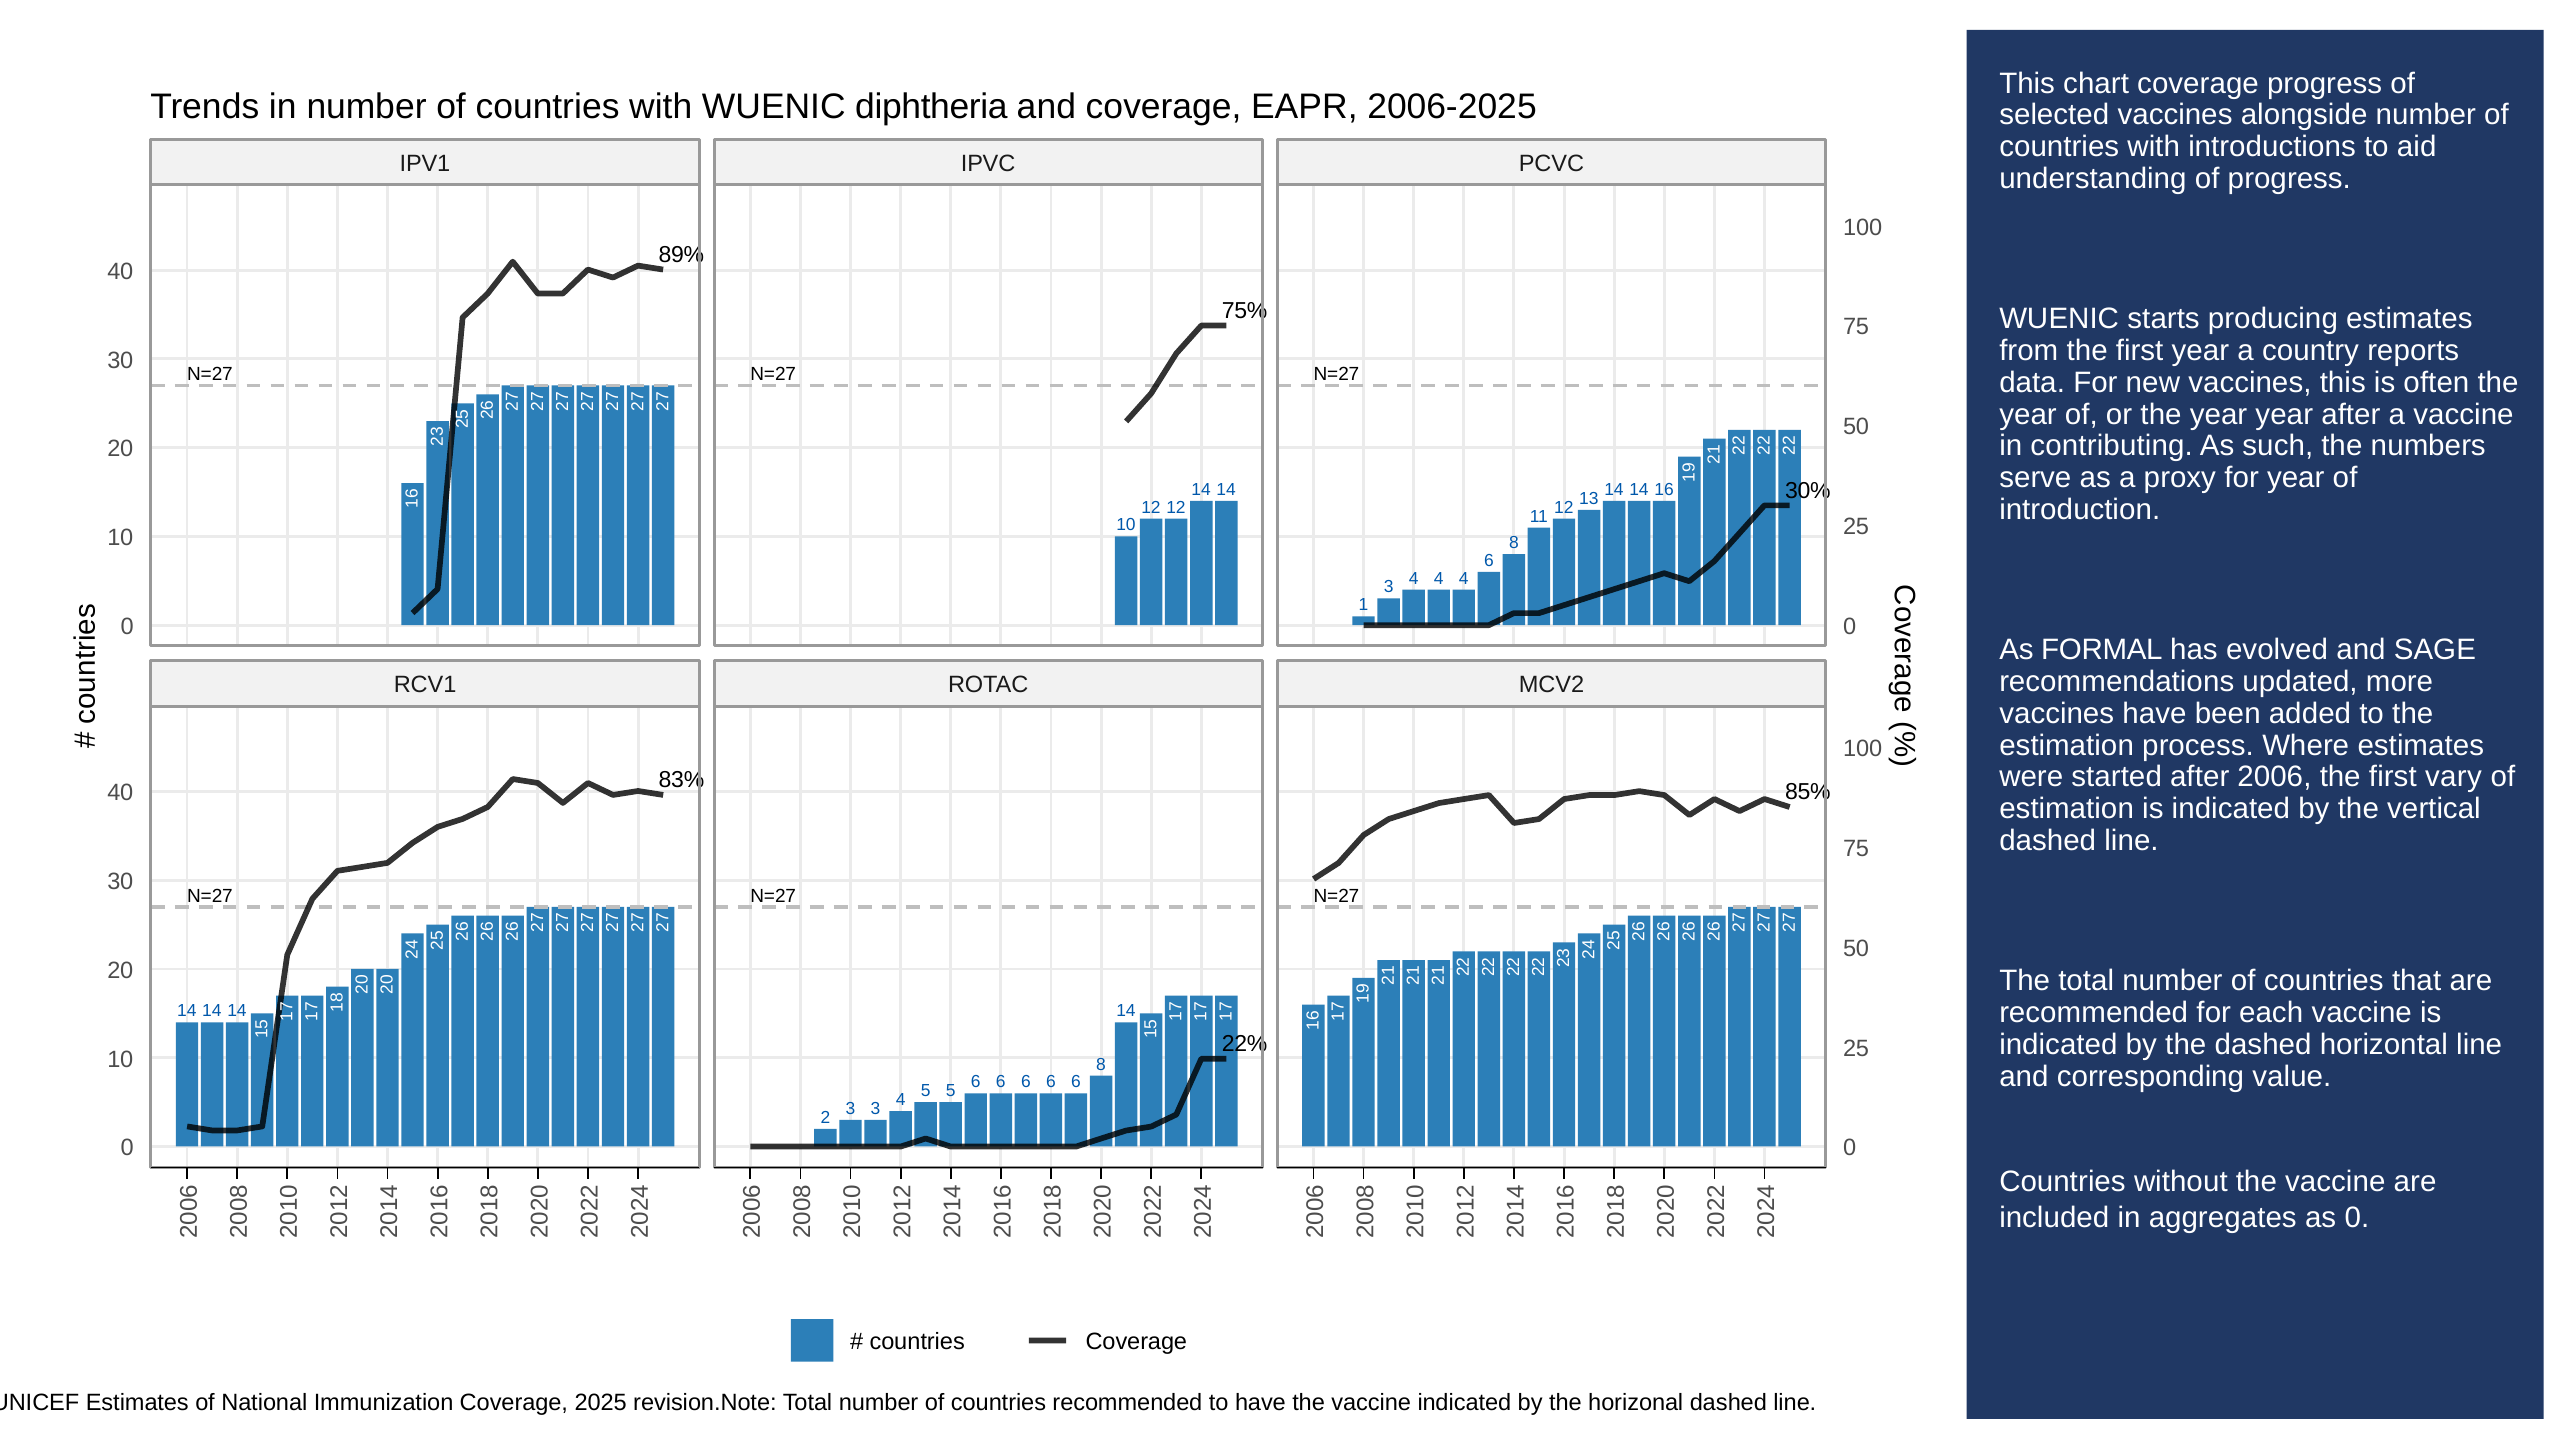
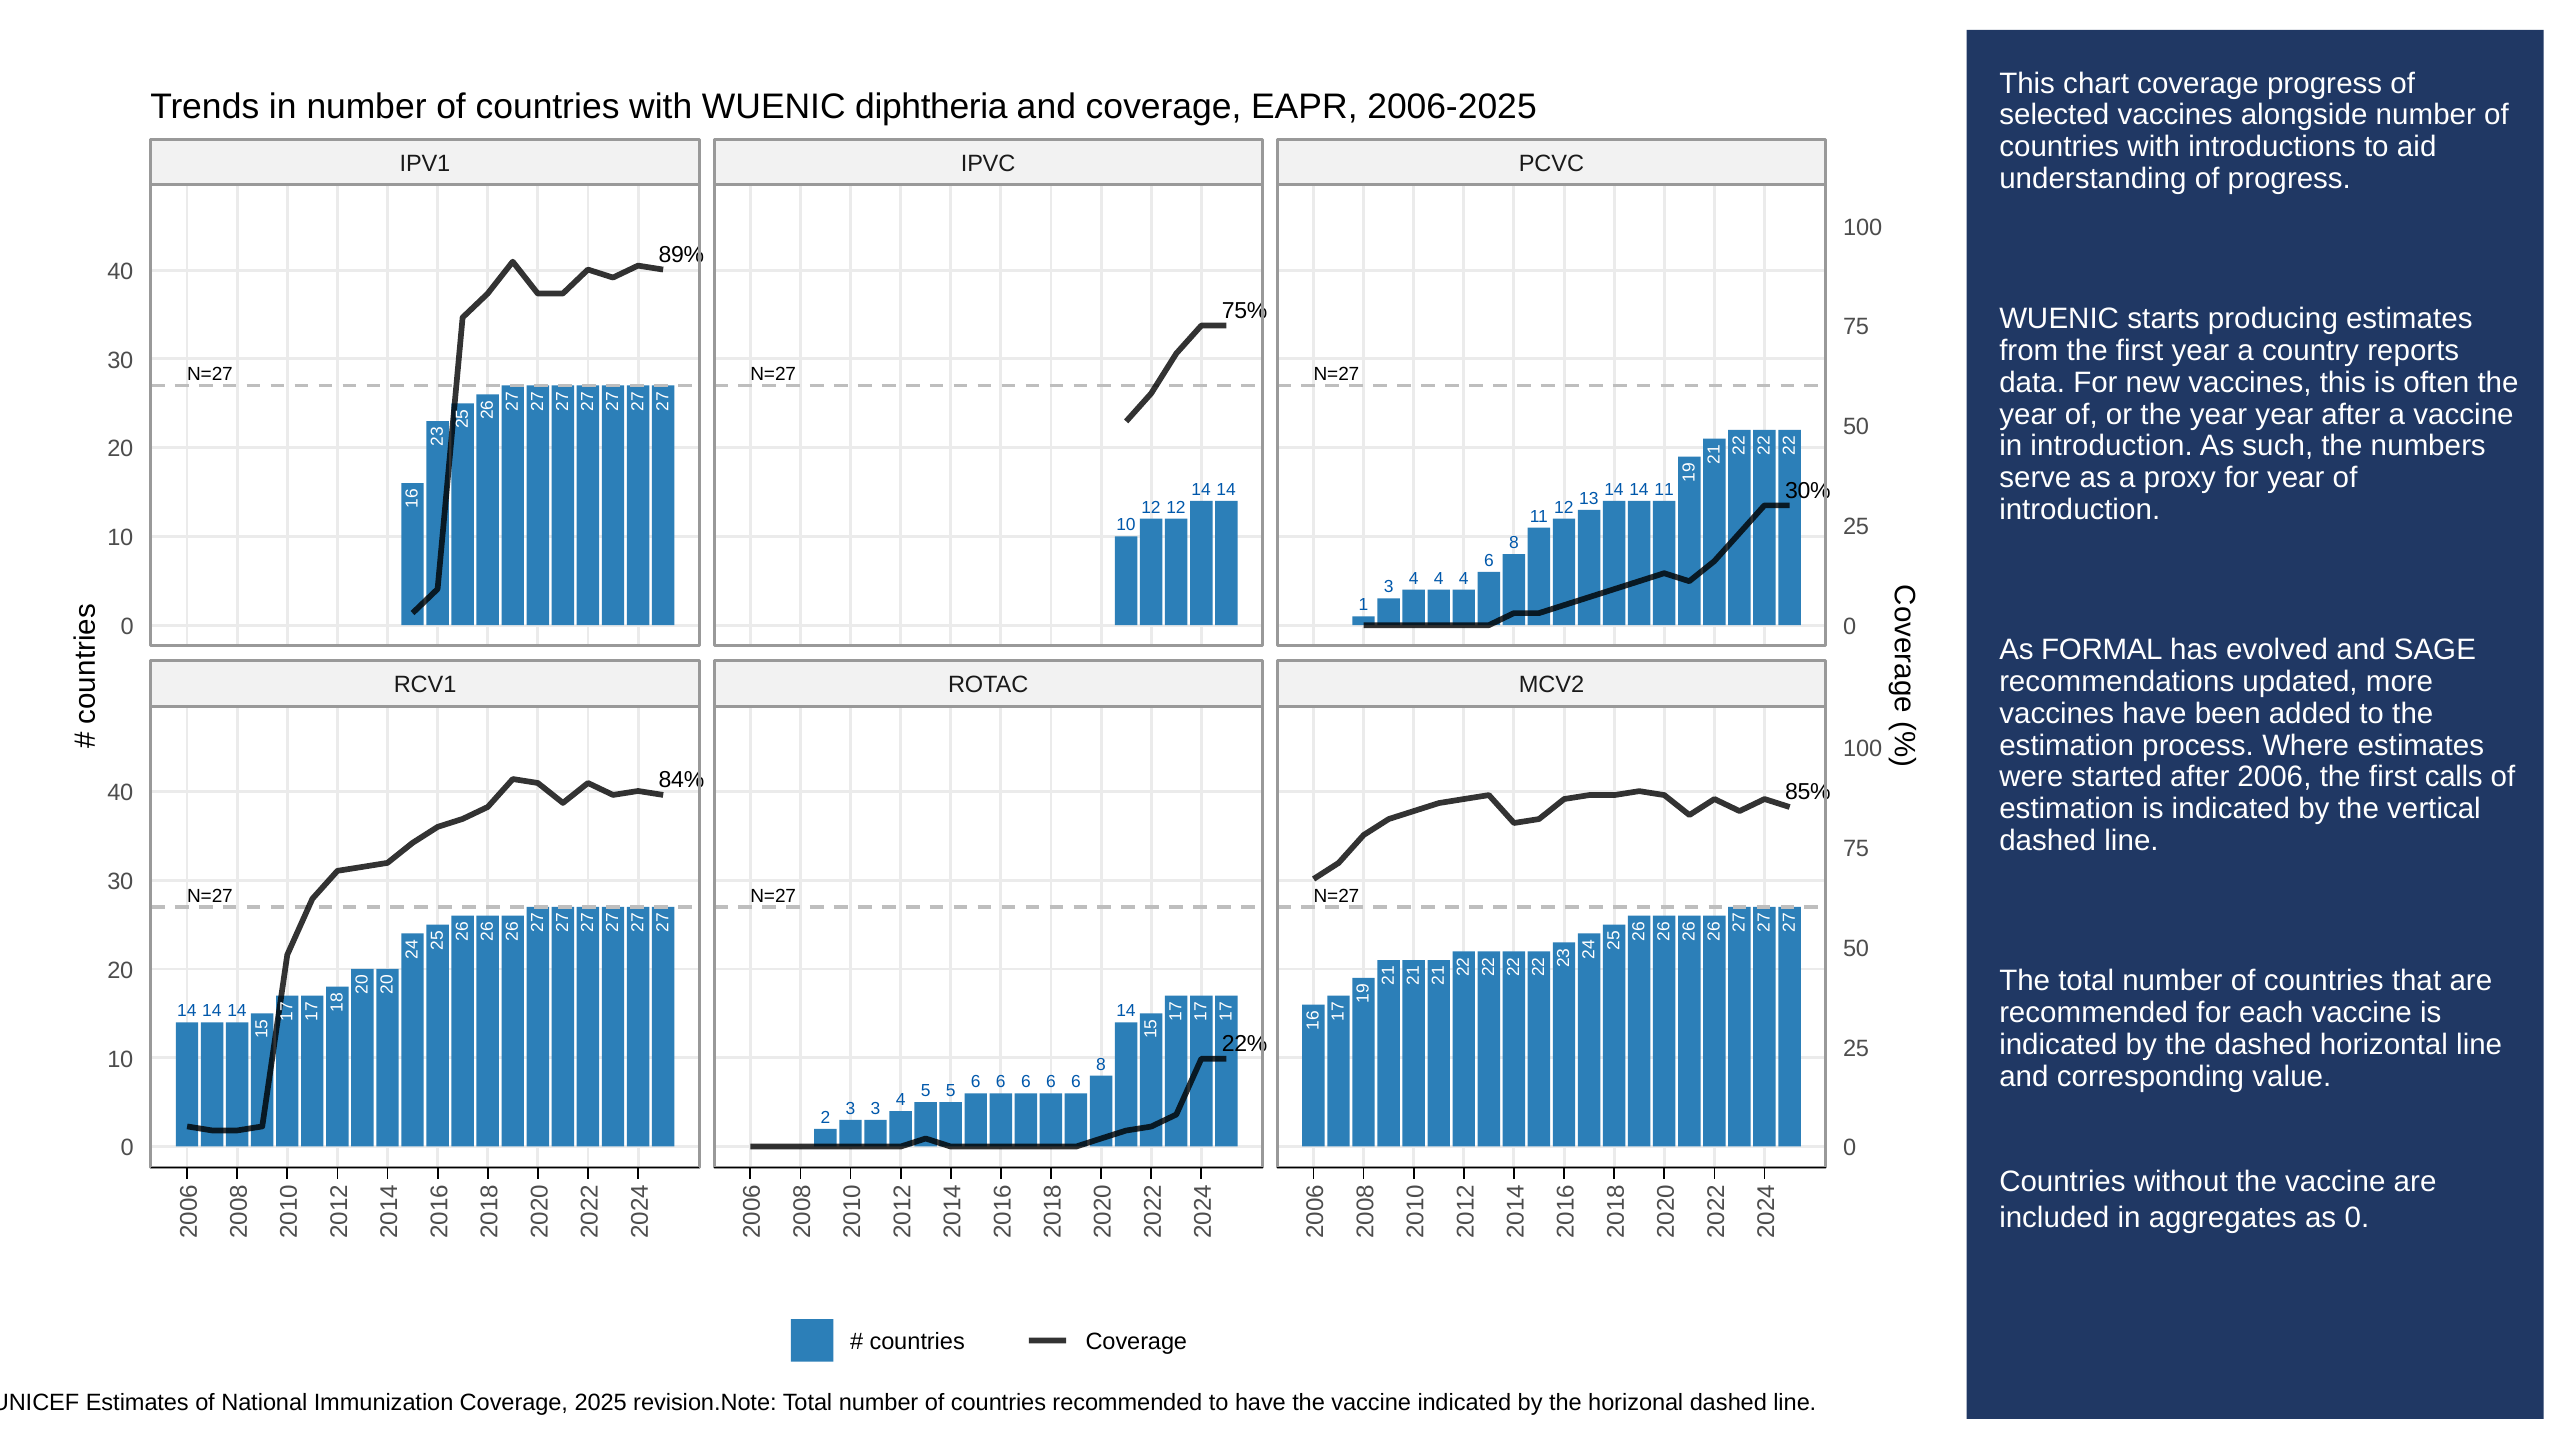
in contributing: contributing -> introduction (2112, 446)
14 16: 16 -> 11 (1664, 490)
vary: vary -> calls (2454, 777)
83%: 83% -> 84% (681, 780)
